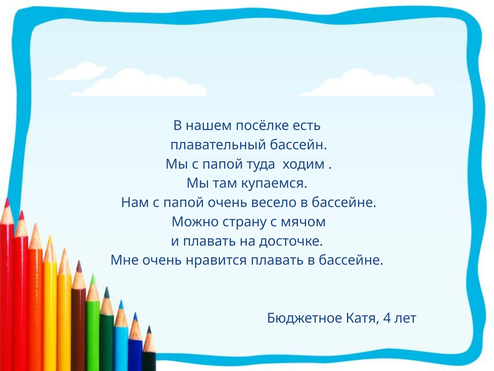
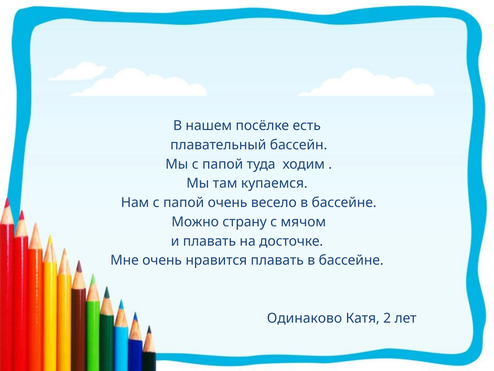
Бюджетное: Бюджетное -> Одинаково (304, 318)
4: 4 -> 2 (387, 318)
